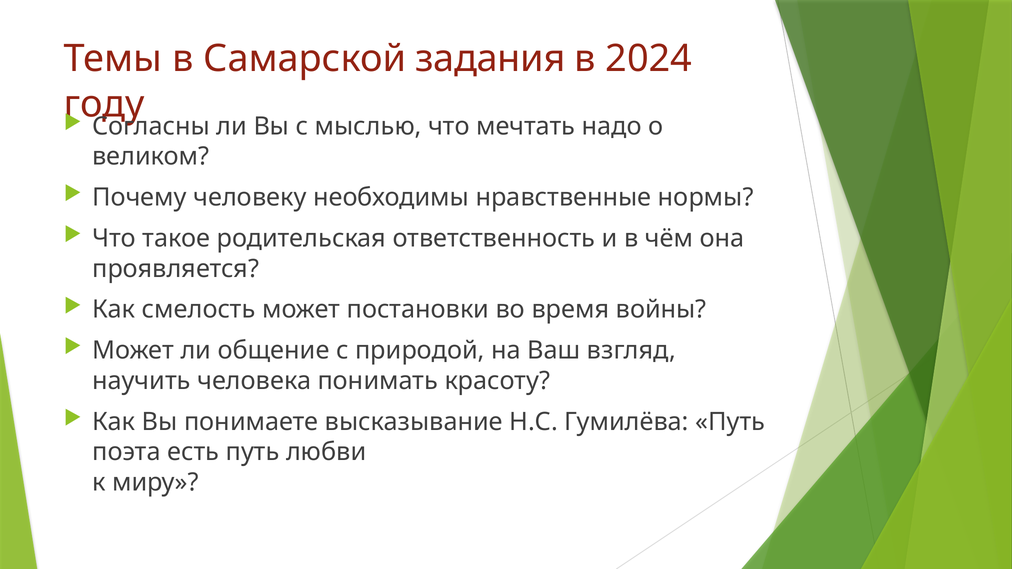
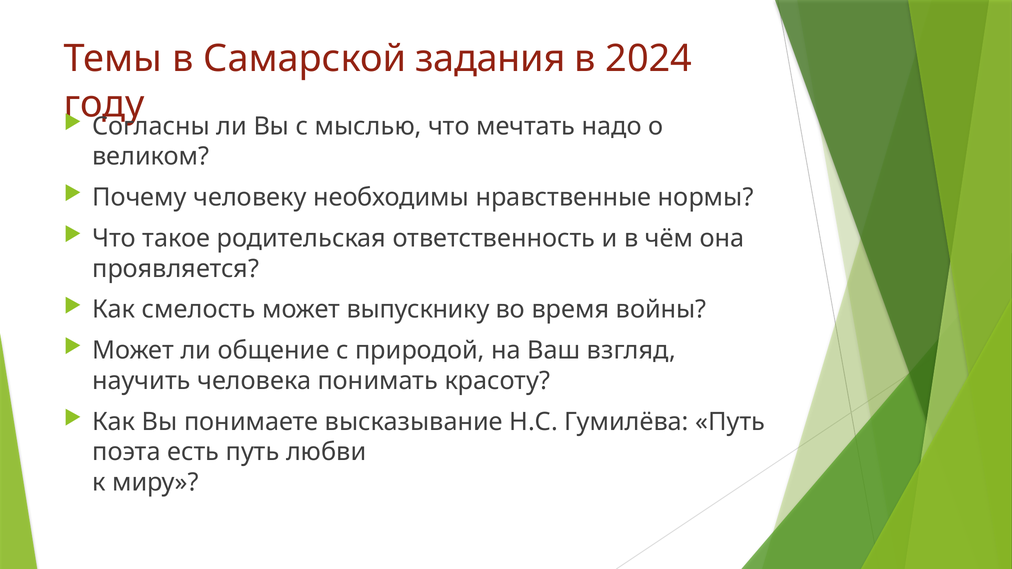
постановки: постановки -> выпускнику (418, 310)
